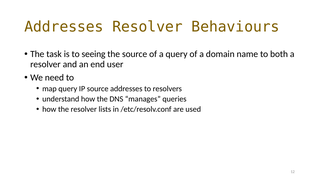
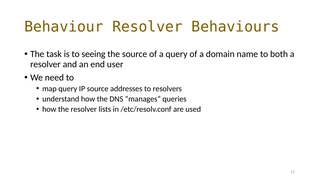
Addresses: Addresses -> Behaviour (64, 27)
